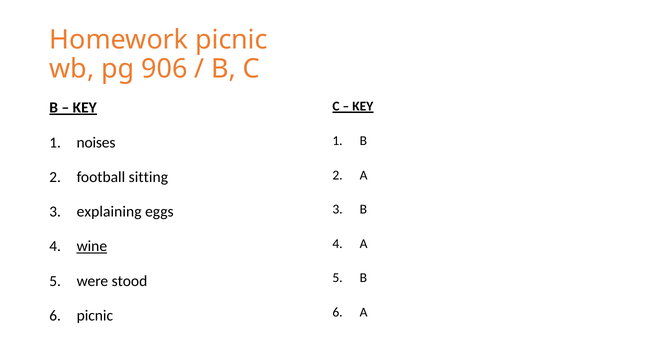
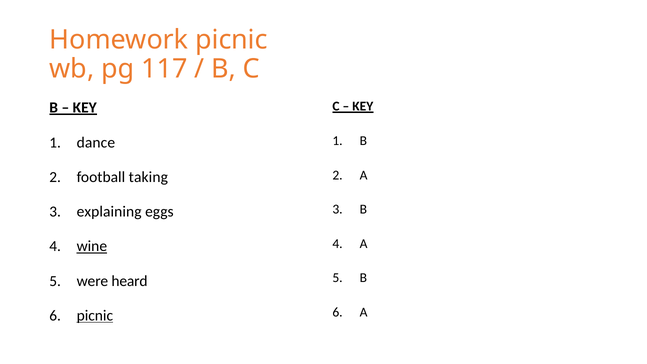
906: 906 -> 117 (164, 69)
noises: noises -> dance (96, 142)
sitting: sitting -> taking (148, 177)
stood: stood -> heard (130, 281)
picnic underline: none -> present (95, 316)
